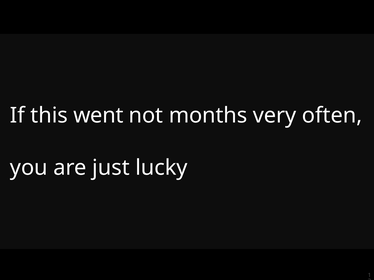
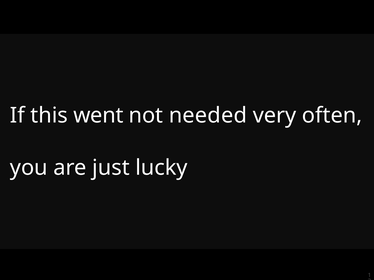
months: months -> needed (208, 116)
